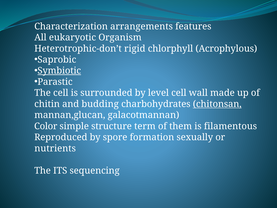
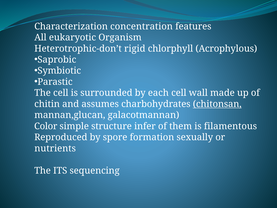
arrangements: arrangements -> concentration (142, 26)
Symbiotic underline: present -> none (59, 71)
level: level -> each (158, 93)
budding: budding -> assumes (100, 104)
term: term -> infer (145, 126)
